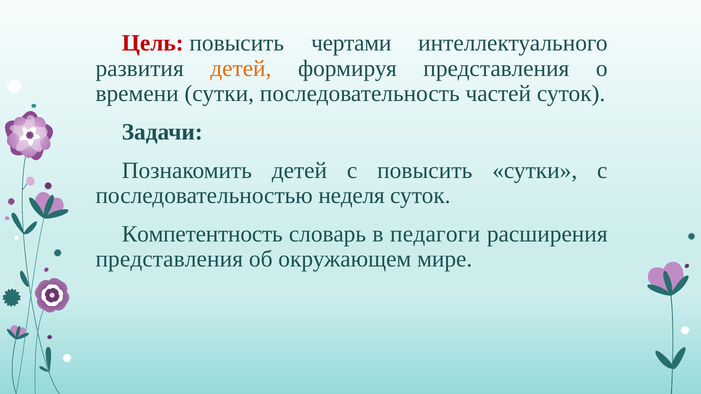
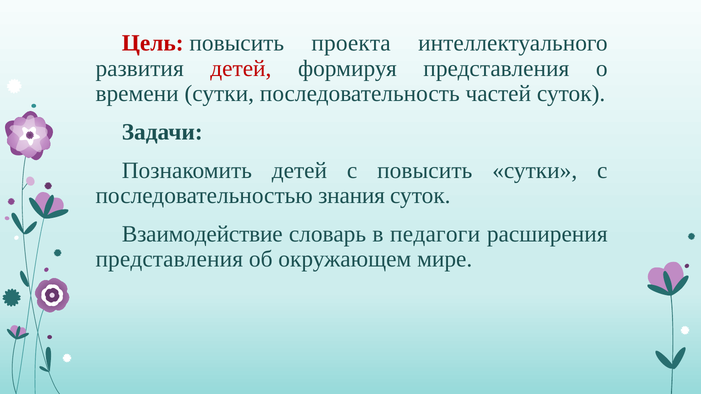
чертами: чертами -> проекта (351, 43)
детей colour: orange -> red (241, 69)
неделя: неделя -> знания (352, 196)
Компетентность: Компетентность -> Взаимодействие (202, 234)
